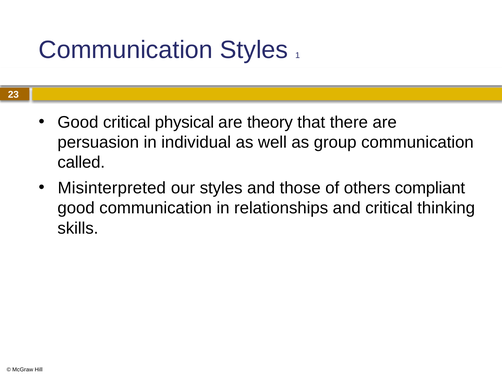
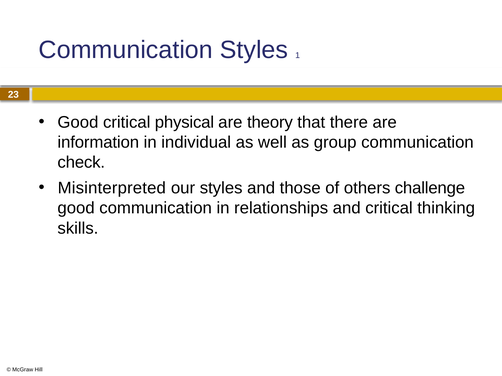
persuasion: persuasion -> information (98, 143)
called: called -> check (81, 163)
compliant: compliant -> challenge (430, 188)
